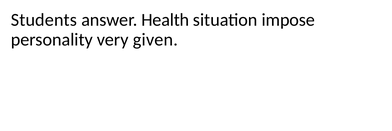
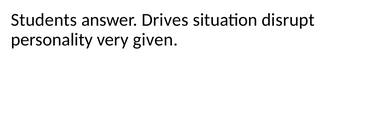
Health: Health -> Drives (165, 20)
impose: impose -> disrupt (288, 20)
